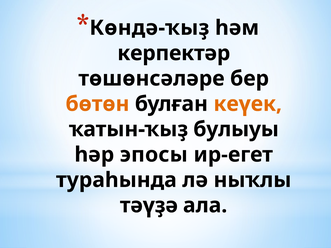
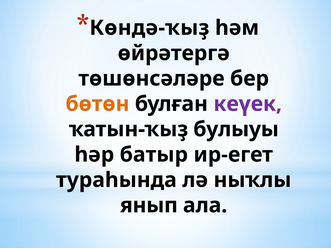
керпектәр: керпектәр -> өйрәтергә (174, 53)
кеүек colour: orange -> purple (248, 104)
эпосы: эпосы -> батыр (154, 155)
тәүҙә: тәүҙә -> янып (149, 206)
